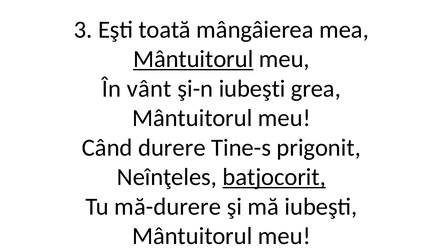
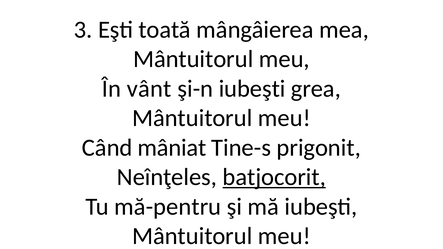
Mântuitorul underline: present -> none (193, 59)
durere: durere -> mâniat (172, 148)
mă-durere: mă-durere -> mă-pentru (168, 207)
